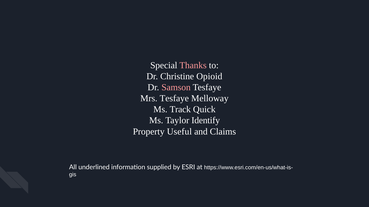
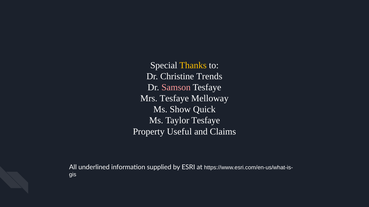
Thanks colour: pink -> yellow (193, 65)
Opioid: Opioid -> Trends (209, 76)
Track: Track -> Show (180, 110)
Taylor Identify: Identify -> Tesfaye (206, 121)
